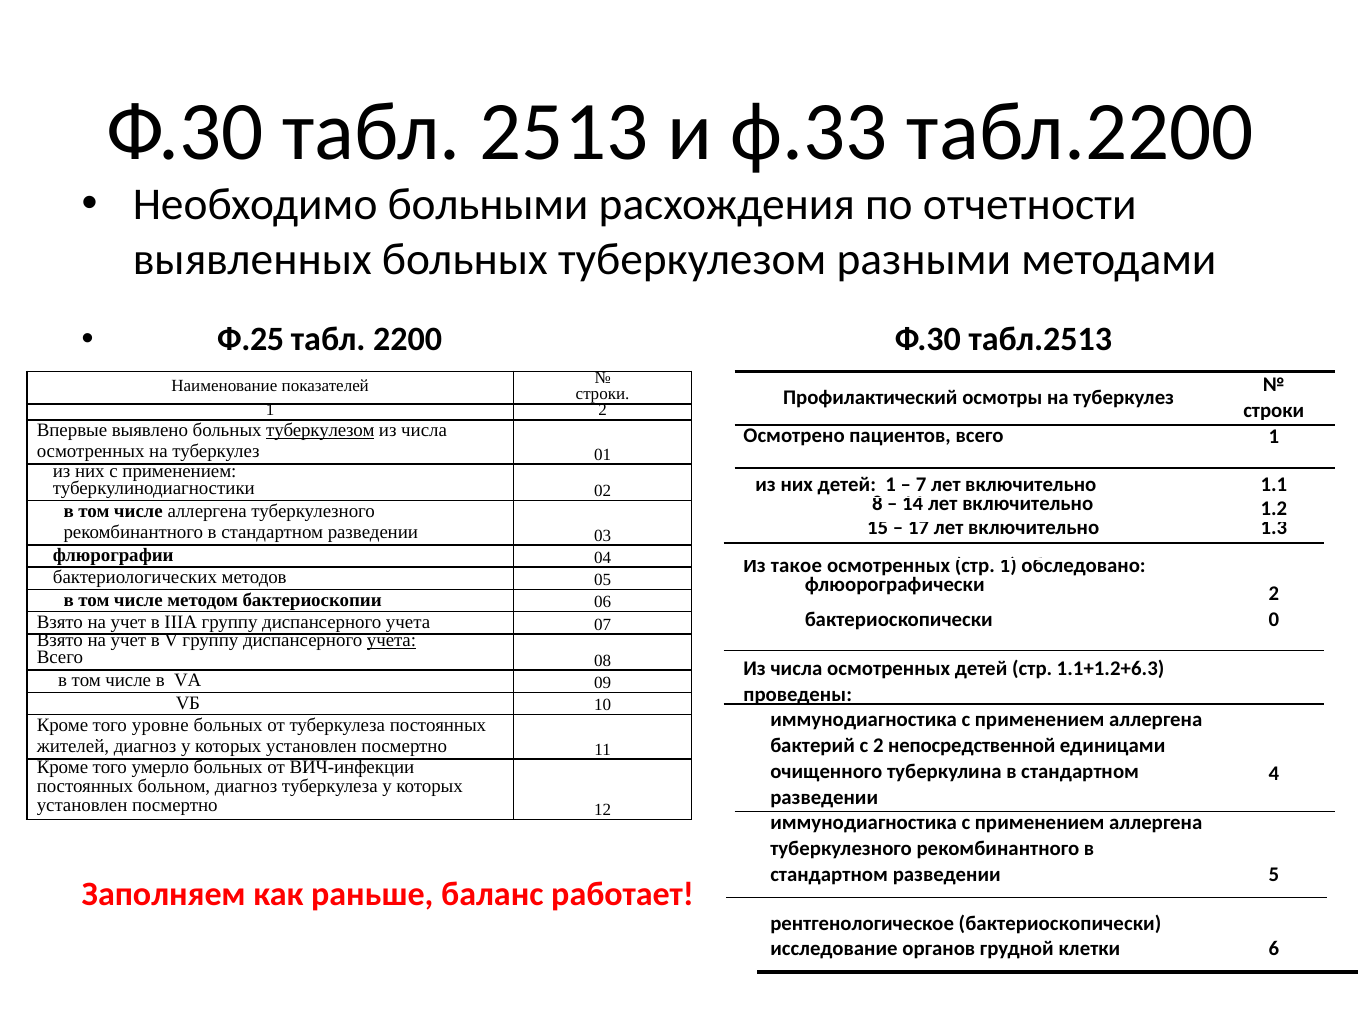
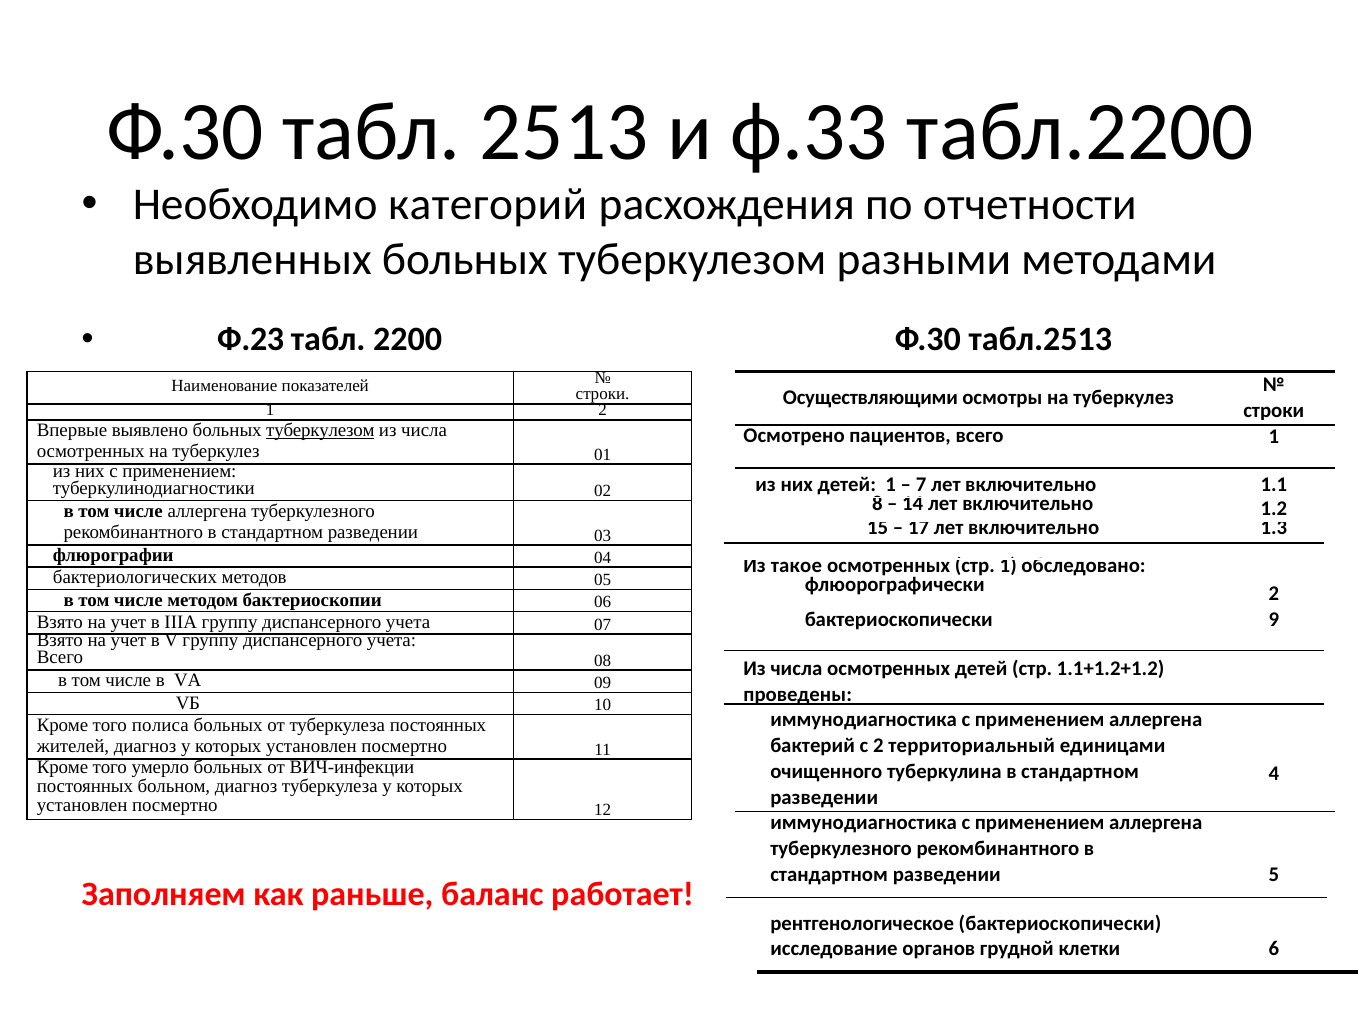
больными: больными -> категорий (488, 205)
Ф.25: Ф.25 -> Ф.23 (251, 340)
Профилактический: Профилактический -> Осуществляющими (870, 397)
0: 0 -> 9 (1274, 619)
учета underline: present -> none (391, 640)
1.1+1.2+6.3: 1.1+1.2+6.3 -> 1.1+1.2+1.2 (1111, 668)
уровне: уровне -> полиса (160, 725)
непосредственной: непосредственной -> территориальный (972, 745)
